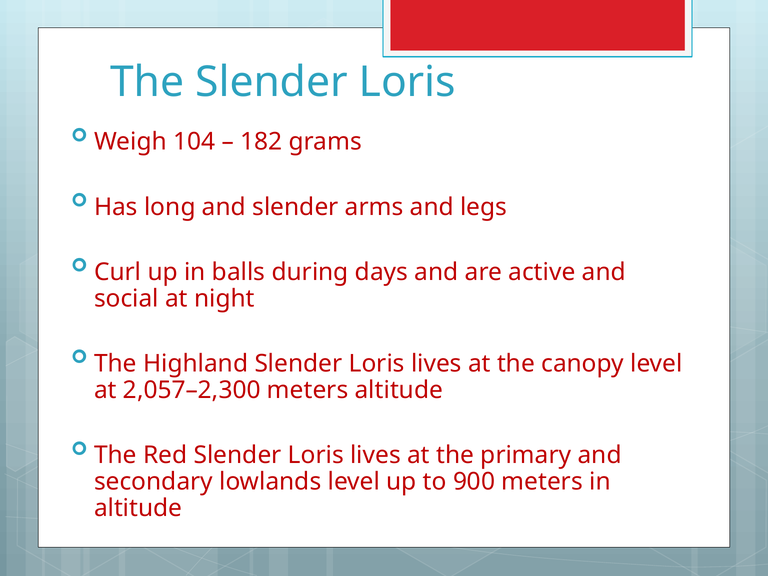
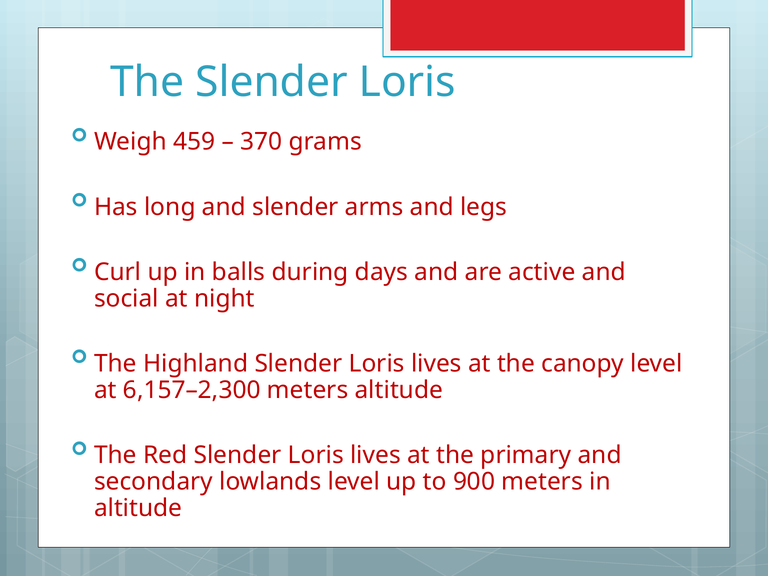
104: 104 -> 459 (194, 142)
182: 182 -> 370 (261, 142)
2,057–2,300: 2,057–2,300 -> 6,157–2,300 (192, 390)
